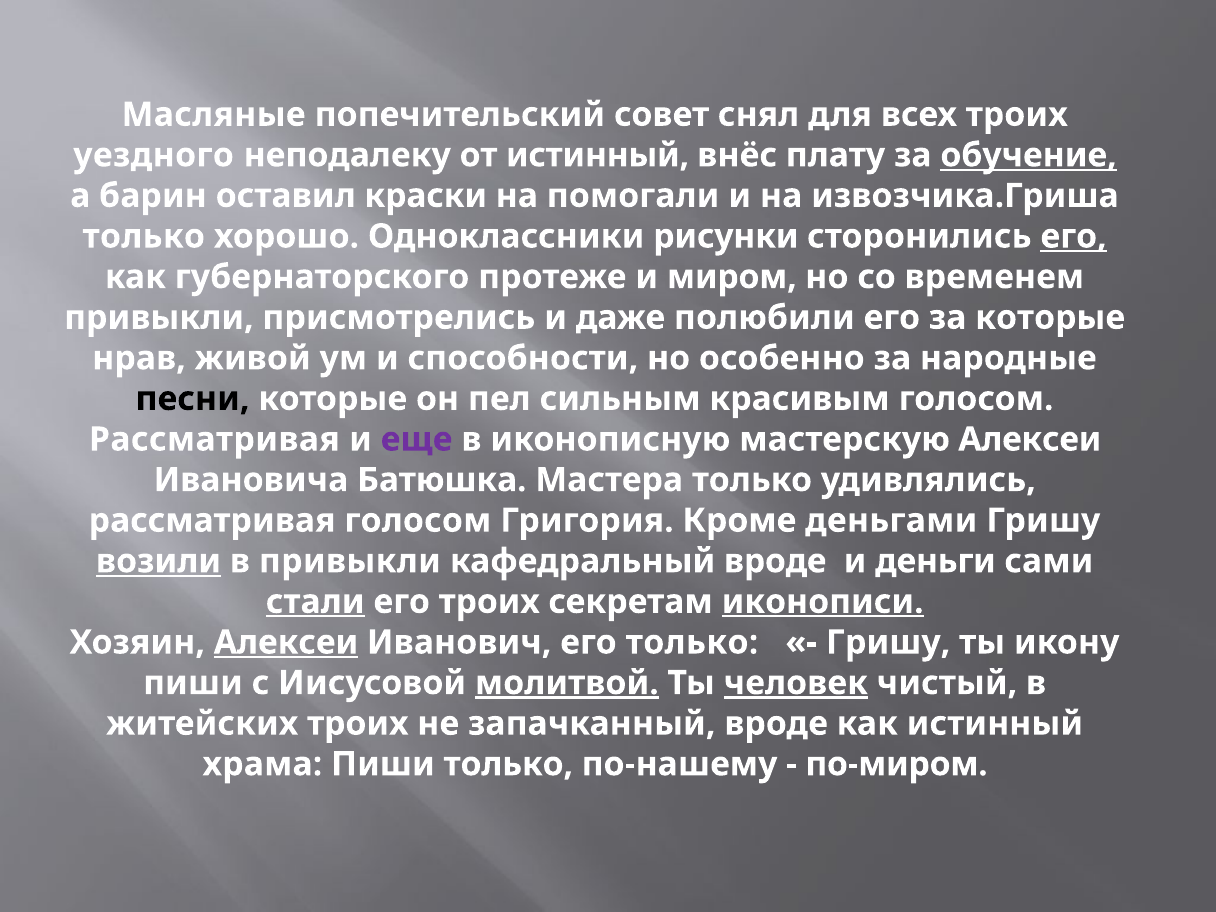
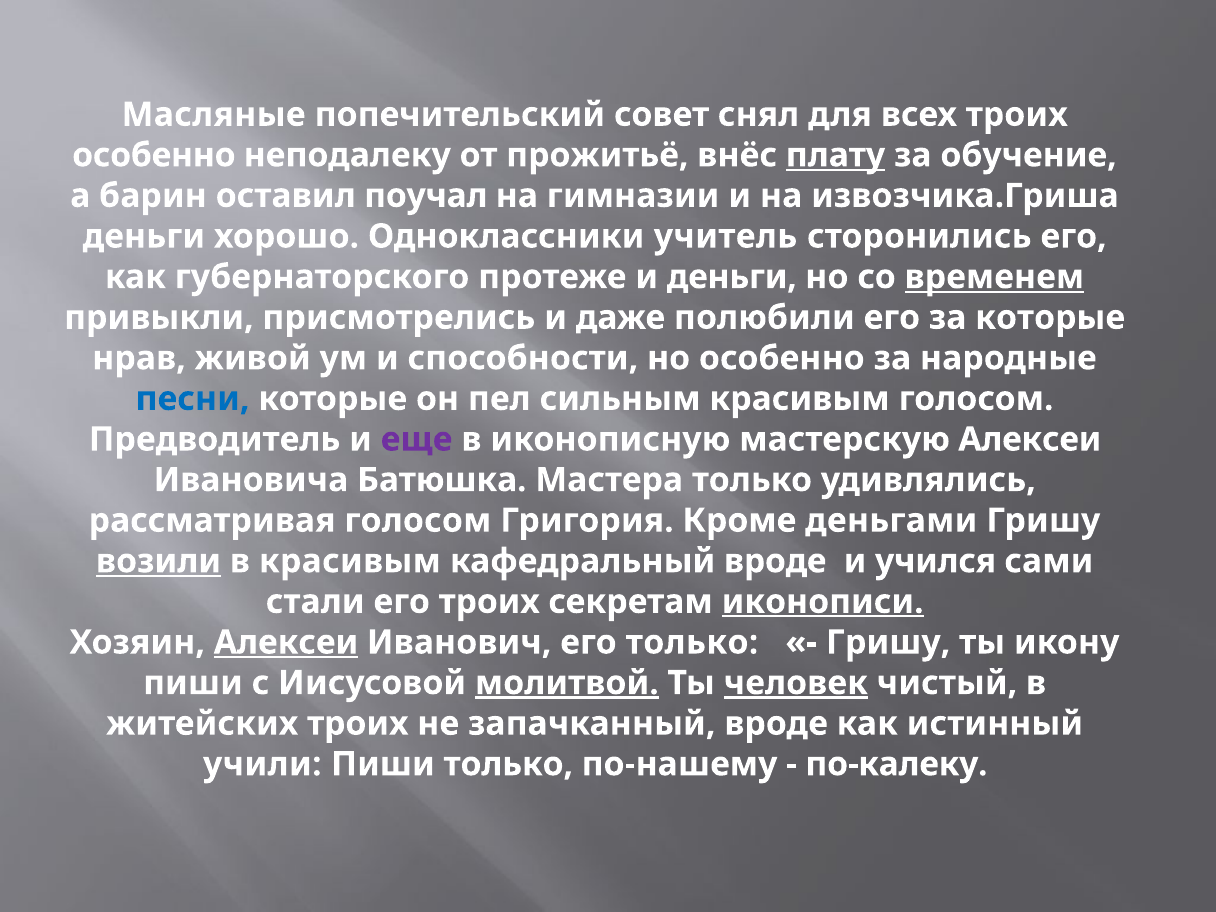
уездного: уездного -> особенно (154, 155)
от истинный: истинный -> прожитьё (597, 155)
плату underline: none -> present (835, 155)
обучение underline: present -> none (1029, 155)
краски: краски -> поучал (426, 196)
помогали: помогали -> гимназии (633, 196)
только: только -> деньги (144, 236)
рисунки: рисунки -> учитель (726, 236)
его underline: present -> none (1074, 236)
и миром: миром -> деньги (732, 277)
временем underline: none -> present (994, 277)
песни colour: black -> blue (193, 399)
Рассматривая: Рассматривая -> Предводитель (215, 439)
в привыкли: привыкли -> красивым (350, 561)
деньги: деньги -> учился (936, 561)
стали underline: present -> none (315, 602)
храма: храма -> учили (262, 764)
по-миром: по-миром -> по-калеку (897, 764)
